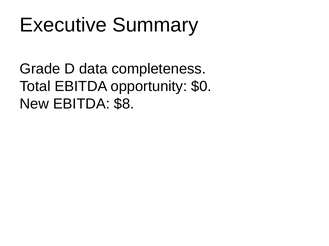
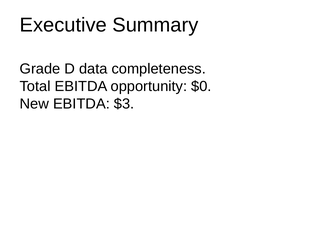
$8: $8 -> $3 (124, 104)
